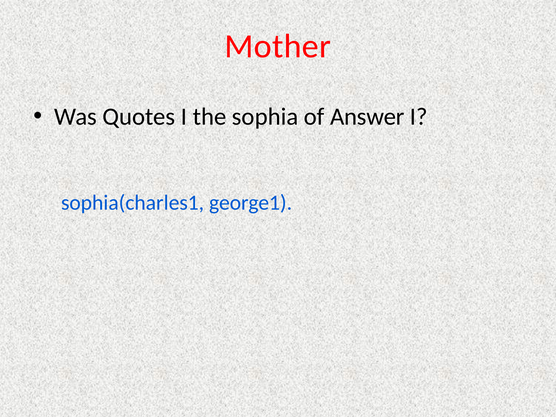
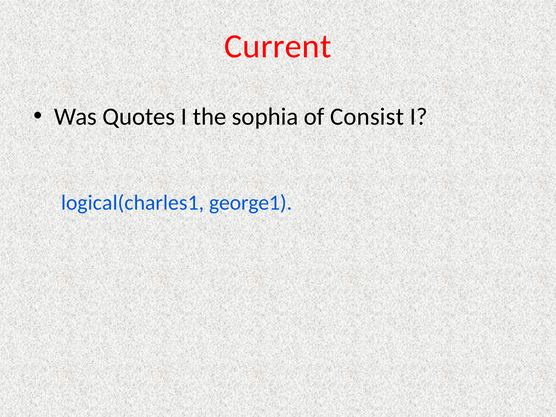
Mother: Mother -> Current (278, 46)
Answer: Answer -> Consist (367, 117)
sophia(charles1: sophia(charles1 -> logical(charles1 (133, 203)
